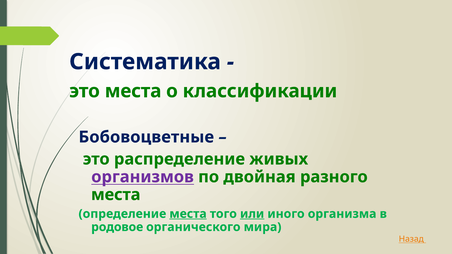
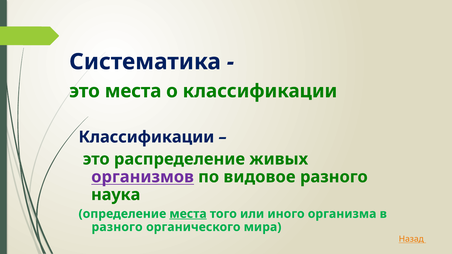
Бобовоцветные: Бобовоцветные -> Классификации (146, 137)
двойная: двойная -> видовое (259, 177)
места: места -> наука (116, 195)
или underline: present -> none (252, 214)
родовое: родовое -> разного (117, 227)
